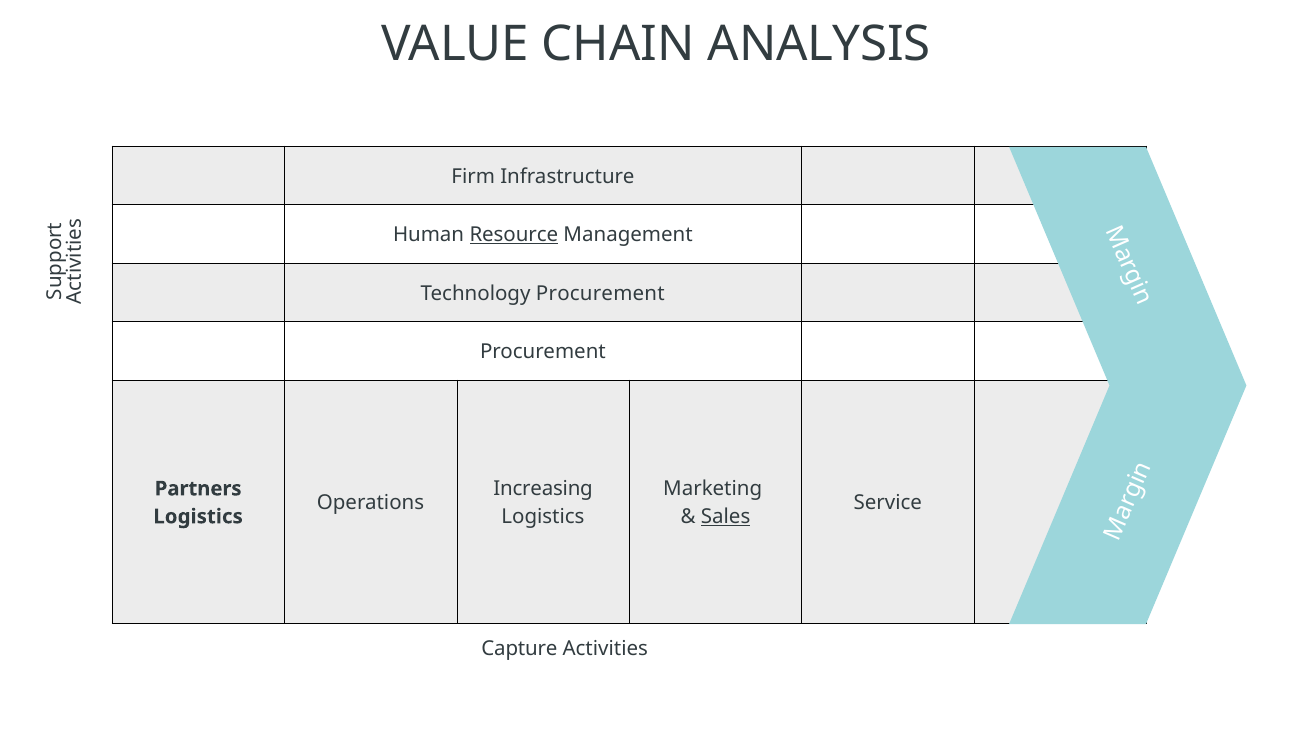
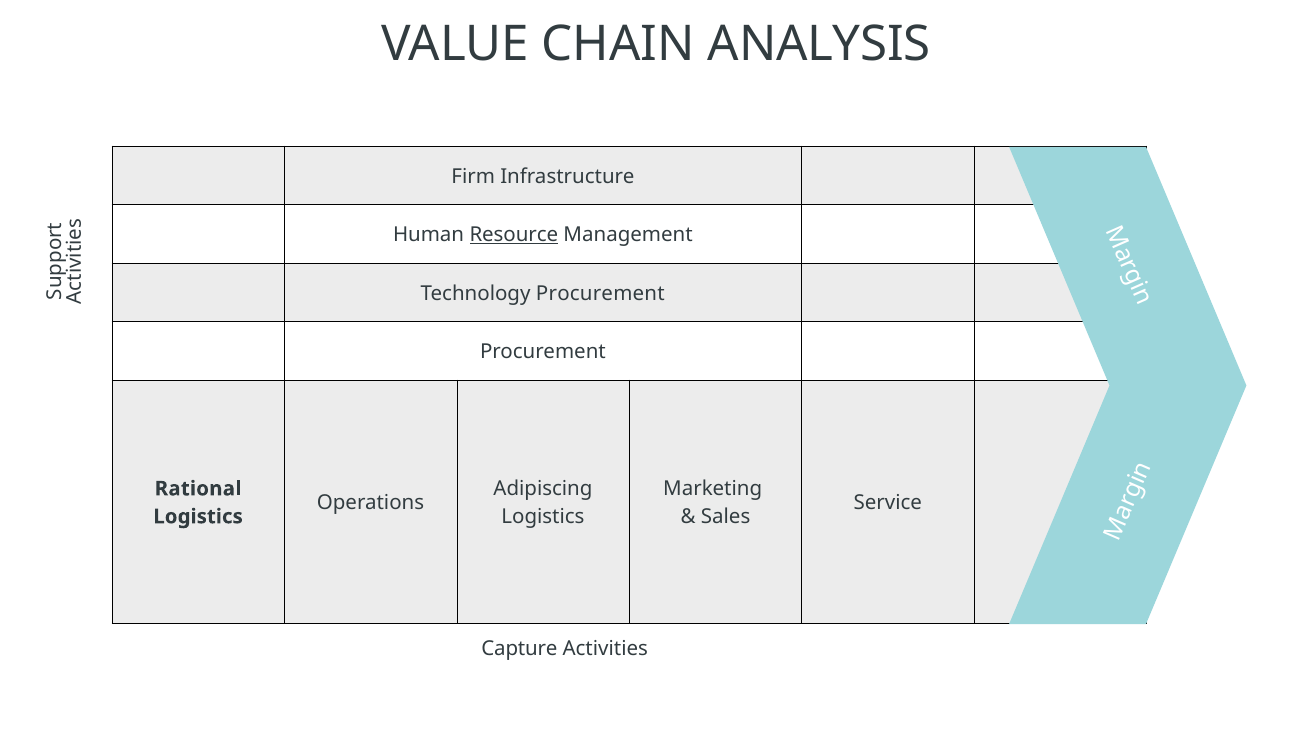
Increasing: Increasing -> Adipiscing (543, 488)
Partners: Partners -> Rational (198, 488)
Sales underline: present -> none (726, 516)
